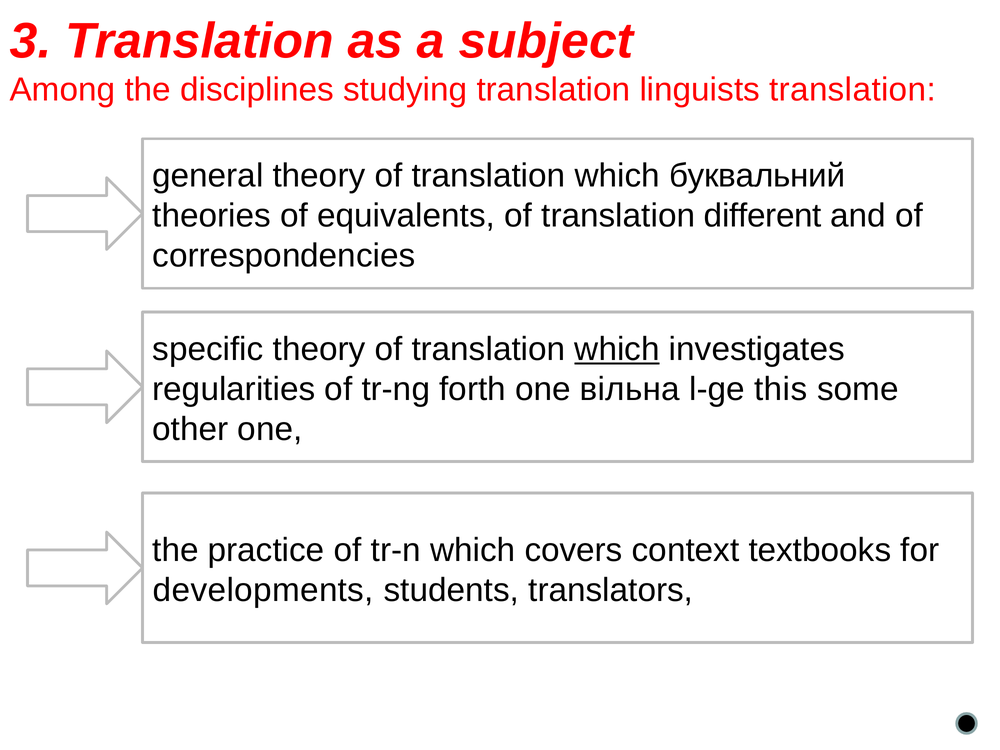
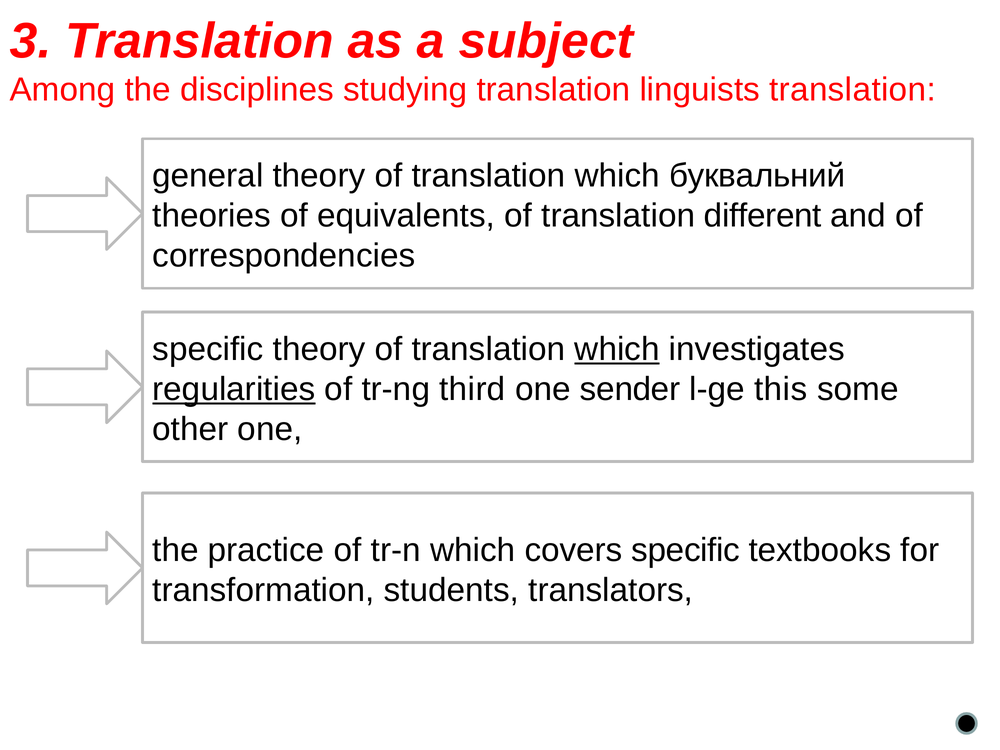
regularities underline: none -> present (234, 389)
forth: forth -> third (472, 389)
вільна: вільна -> sender (630, 389)
covers context: context -> specific (686, 550)
developments: developments -> transformation (263, 590)
